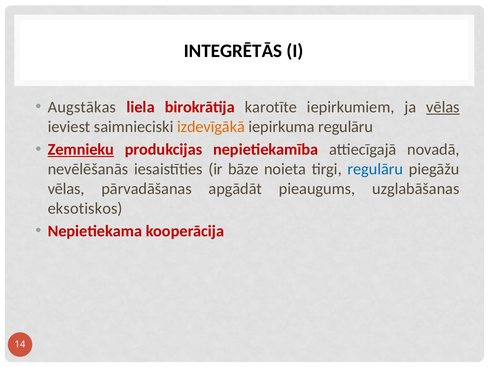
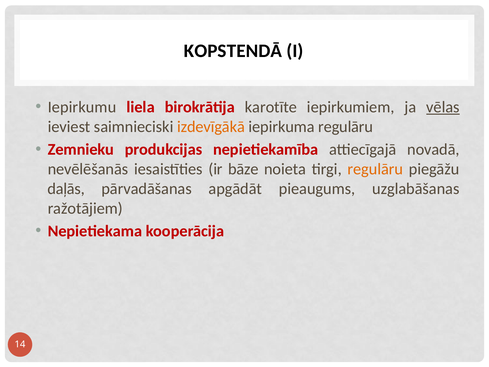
INTEGRĒTĀS: INTEGRĒTĀS -> KOPSTENDĀ (233, 51)
Augstākas: Augstākas -> Iepirkumu (82, 107)
Zemnieku underline: present -> none (81, 149)
regulāru colour: blue -> orange (375, 169)
vēlas: vēlas -> daļās (66, 189)
eksotiskos: eksotiskos -> ražotājiem (85, 208)
